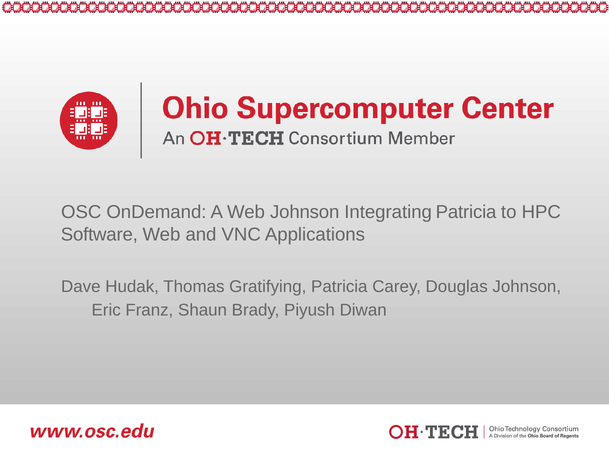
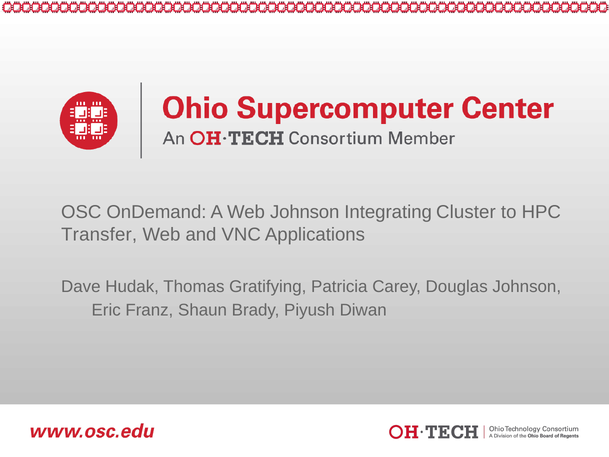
Integrating Patricia: Patricia -> Cluster (466, 212)
Software: Software -> Transfer (99, 234)
